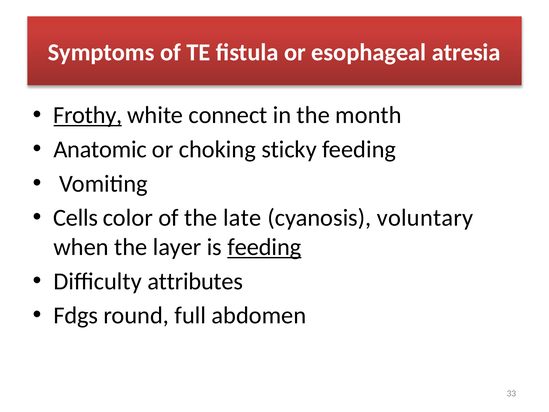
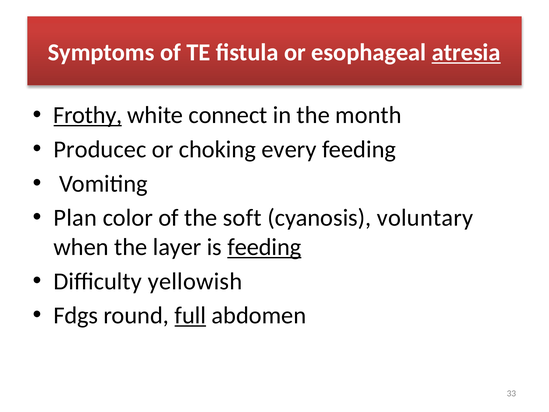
atresia underline: none -> present (466, 52)
Anatomic: Anatomic -> Producec (100, 149)
sticky: sticky -> every (289, 149)
Cells: Cells -> Plan (75, 218)
late: late -> soft (242, 218)
attributes: attributes -> yellowish (195, 281)
full underline: none -> present (190, 315)
